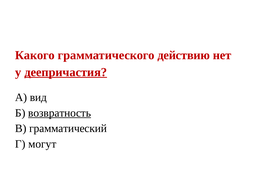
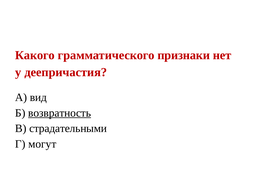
действию: действию -> признаки (184, 55)
деепричастия underline: present -> none (66, 72)
грамматический: грамматический -> страдательными (68, 128)
